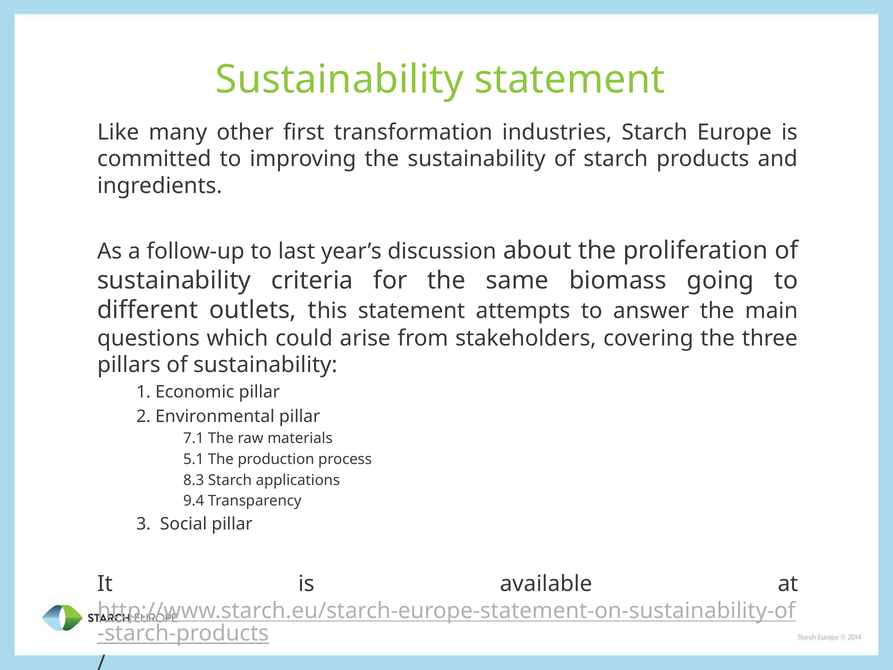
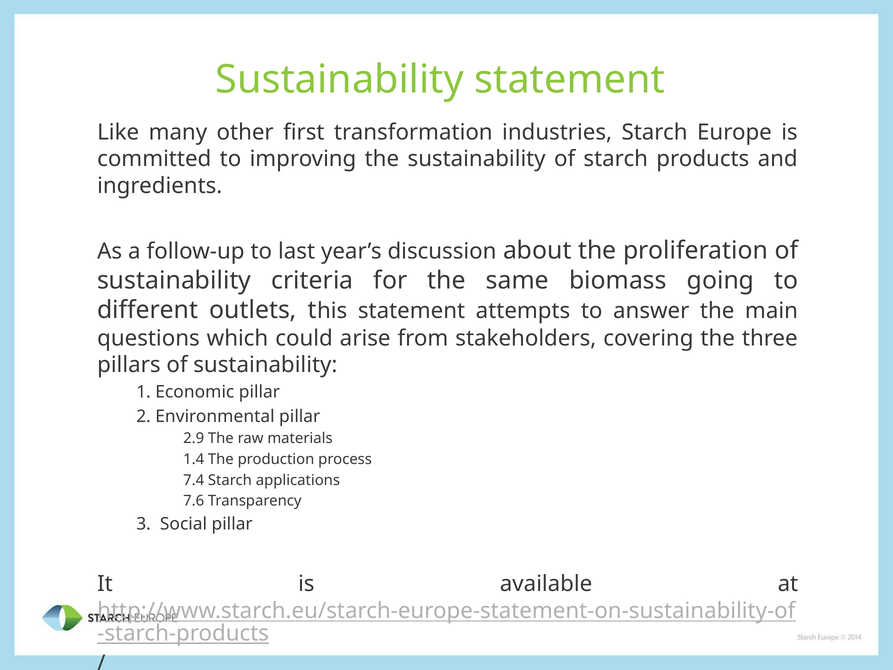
7.1: 7.1 -> 2.9 (194, 438)
5.1: 5.1 -> 1.4 (194, 459)
8.3: 8.3 -> 7.4 (194, 480)
9.4: 9.4 -> 7.6 (194, 501)
